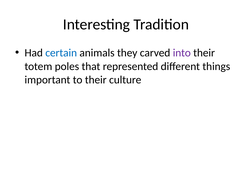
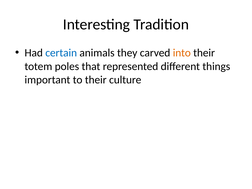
into colour: purple -> orange (182, 53)
